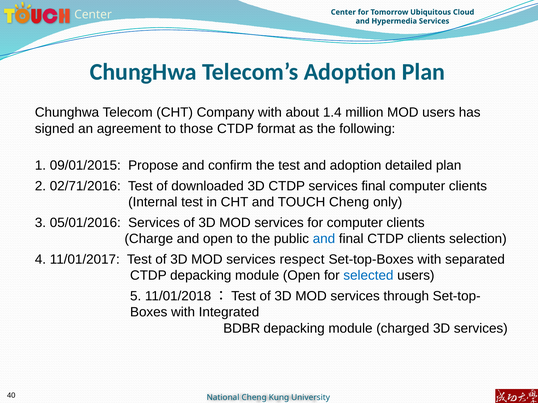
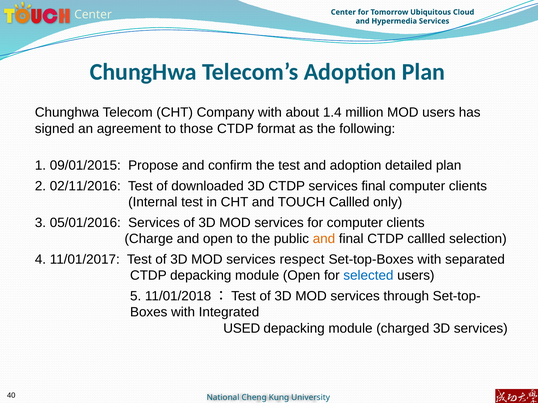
02/71/2016: 02/71/2016 -> 02/11/2016 (85, 186)
TOUCH Cheng: Cheng -> Callled (349, 202)
and colour: blue -> orange (324, 239)
CTDP clients: clients -> callled (426, 239)
BDBR: BDBR -> USED (242, 329)
